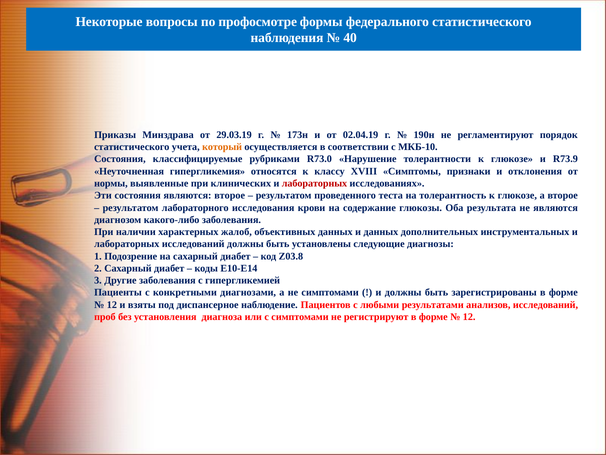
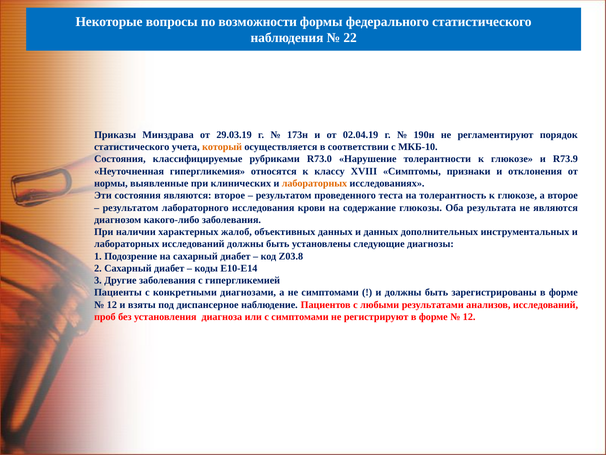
профосмотре: профосмотре -> возможности (258, 22)
40: 40 -> 22 (350, 38)
лабораторных colour: red -> orange (314, 183)
